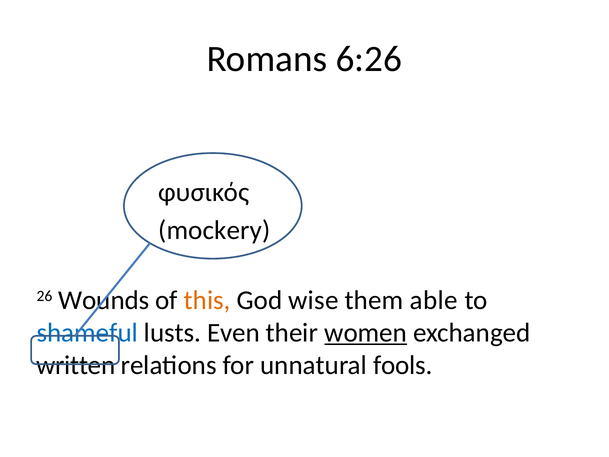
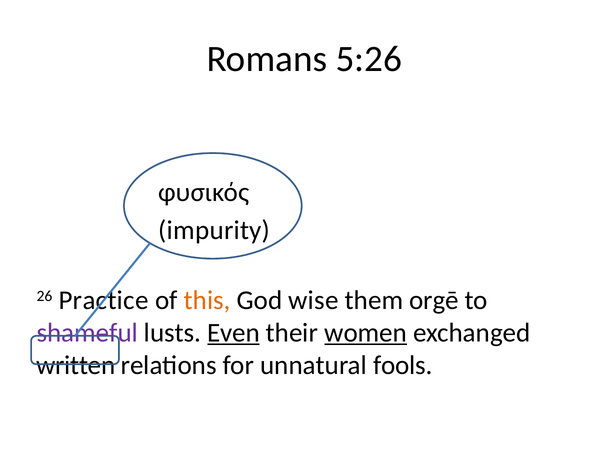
6:26: 6:26 -> 5:26 (369, 59)
mockery: mockery -> impurity (214, 230)
Wounds: Wounds -> Practice (104, 300)
able: able -> orgē (434, 300)
shameful colour: blue -> purple (87, 333)
Even underline: none -> present (234, 333)
